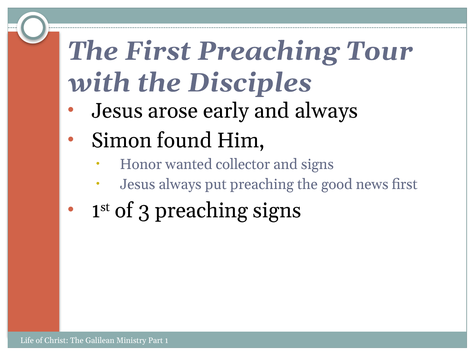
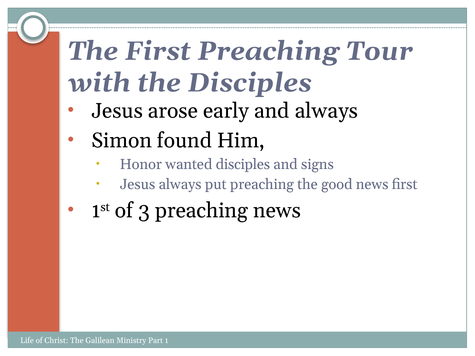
wanted collector: collector -> disciples (243, 164)
preaching signs: signs -> news (277, 211)
